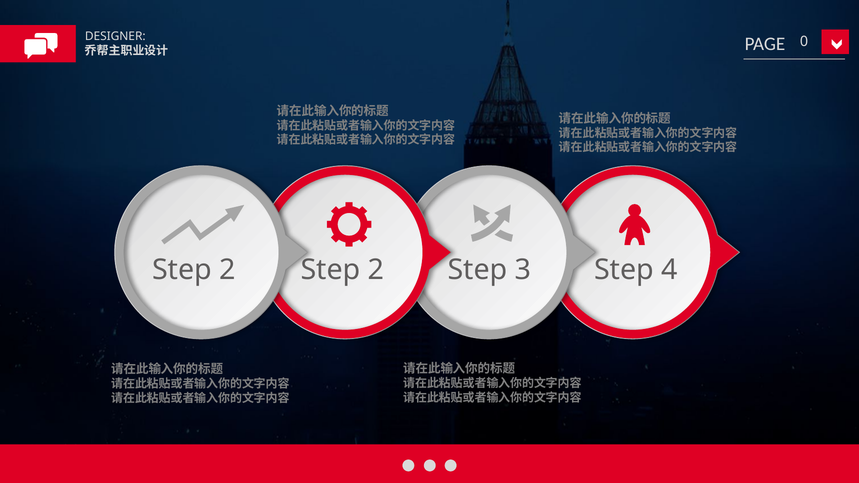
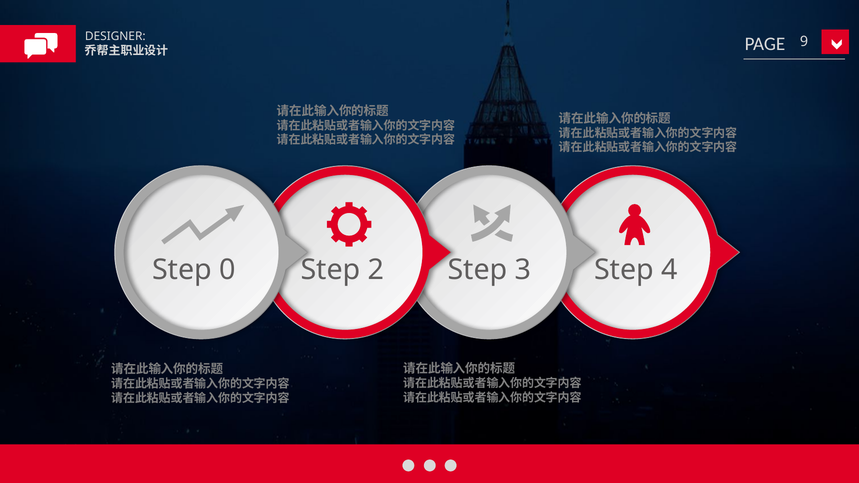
0: 0 -> 9 (804, 42)
2: 2 -> 0 (228, 270)
